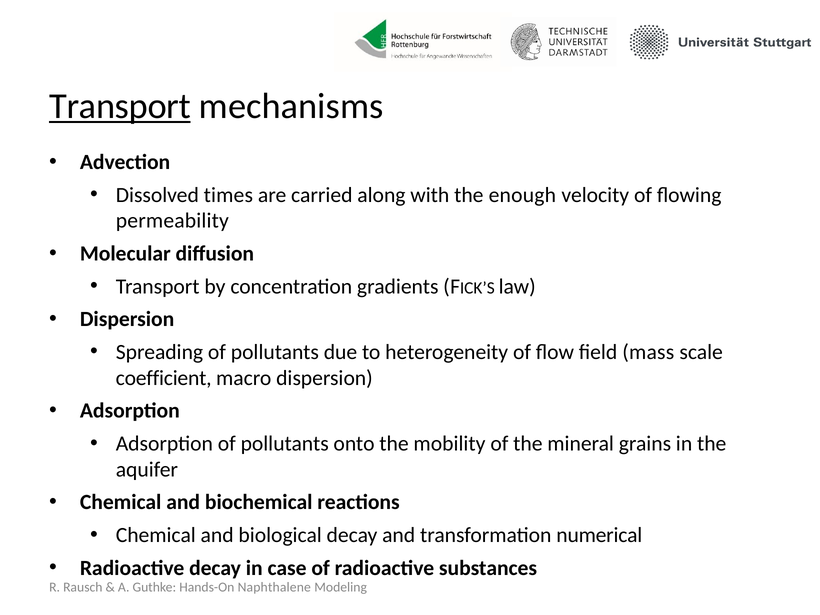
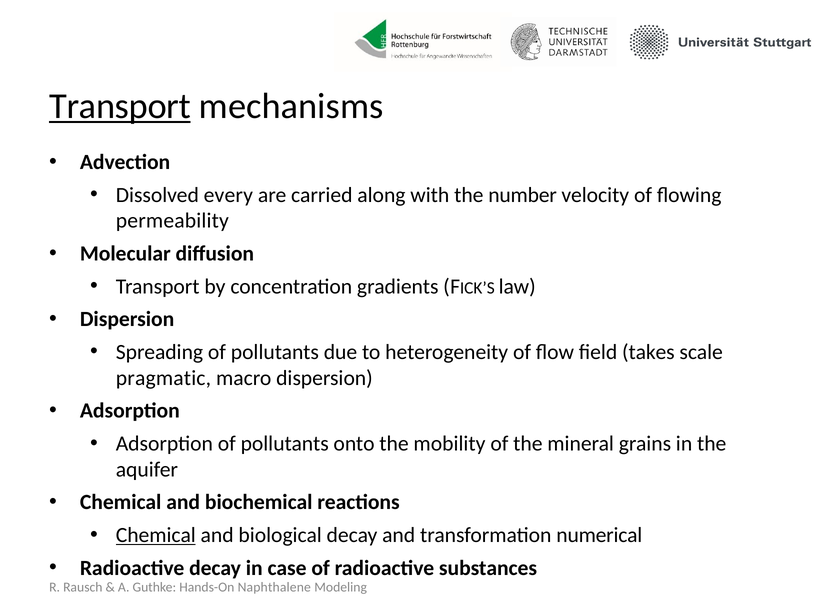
times: times -> every (228, 195)
enough: enough -> number (523, 195)
mass: mass -> takes (648, 352)
coefficient: coefficient -> pragmatic (163, 378)
Chemical underline: none -> present (156, 535)
